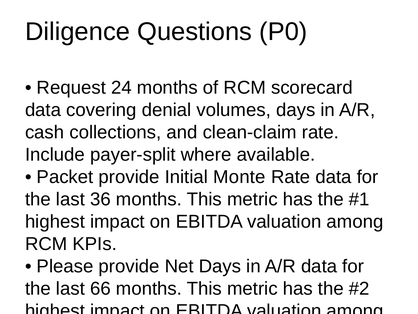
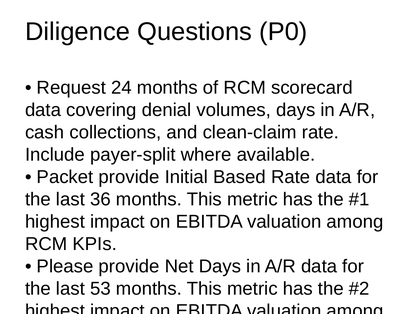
Monte: Monte -> Based (240, 177)
66: 66 -> 53 (100, 288)
